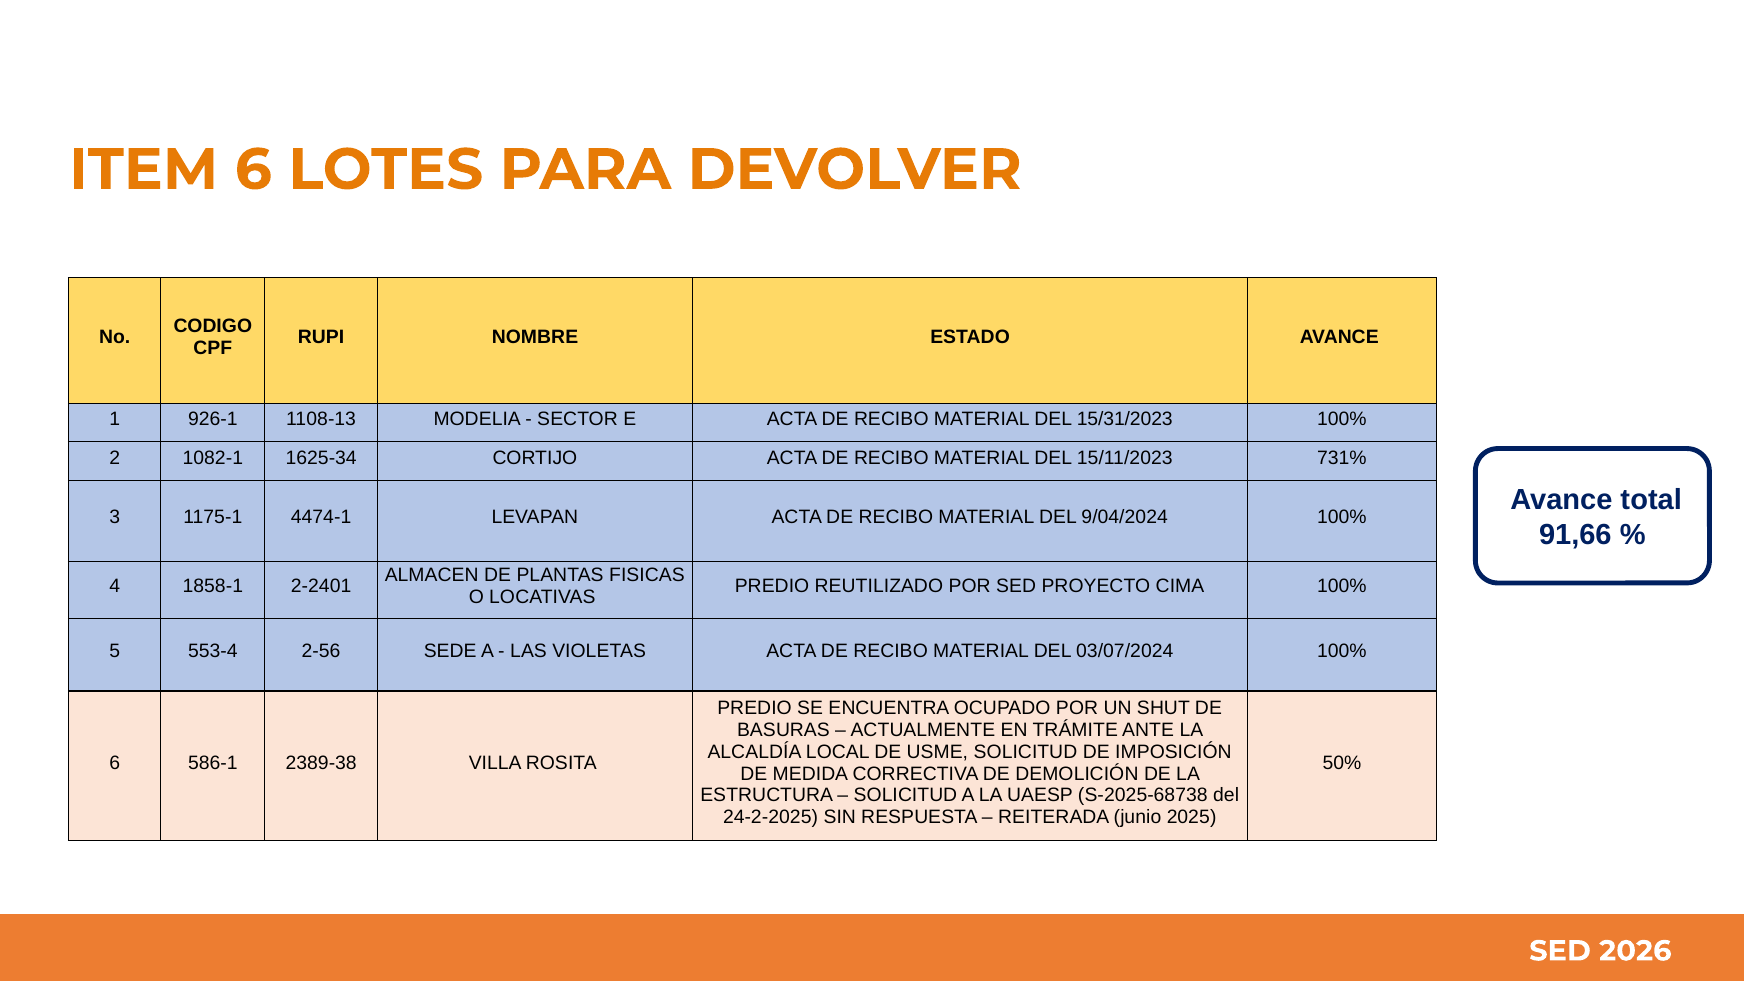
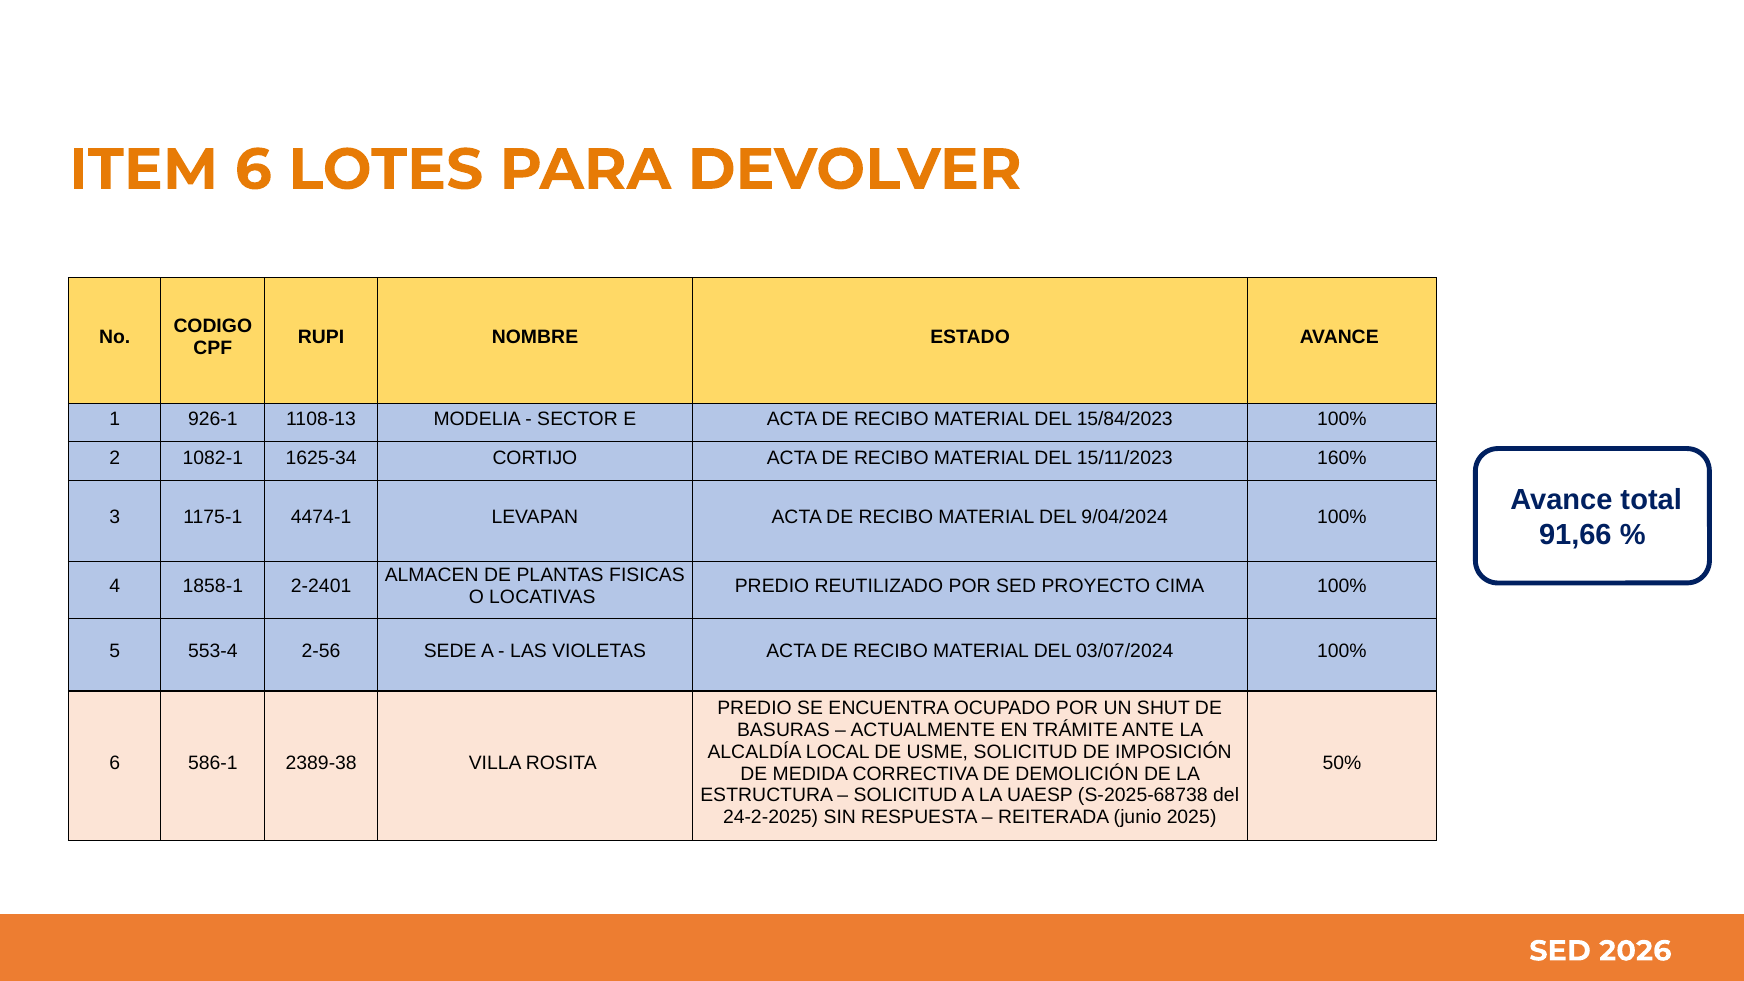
15/31/2023: 15/31/2023 -> 15/84/2023 (1125, 419)
731%: 731% -> 160% (1342, 458)
